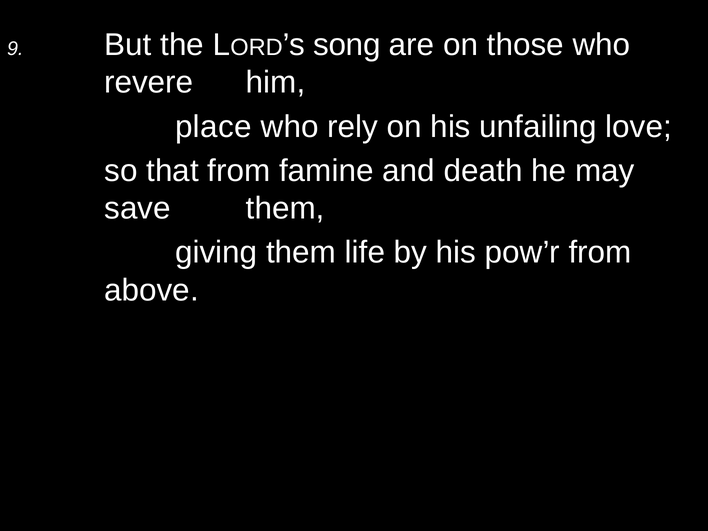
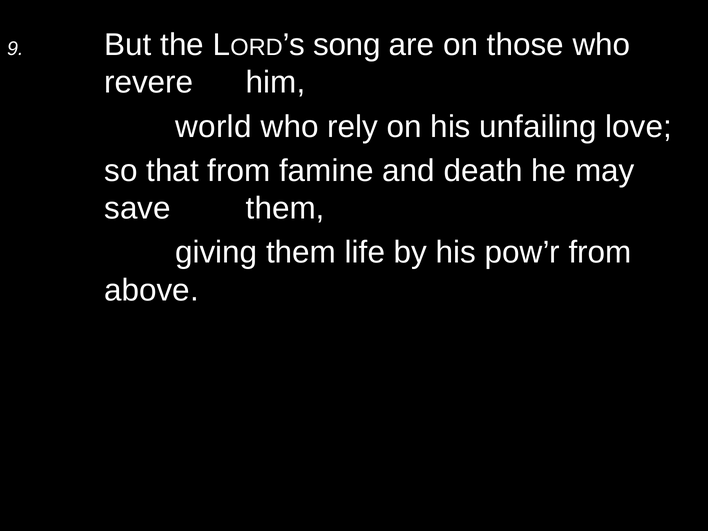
place: place -> world (213, 127)
